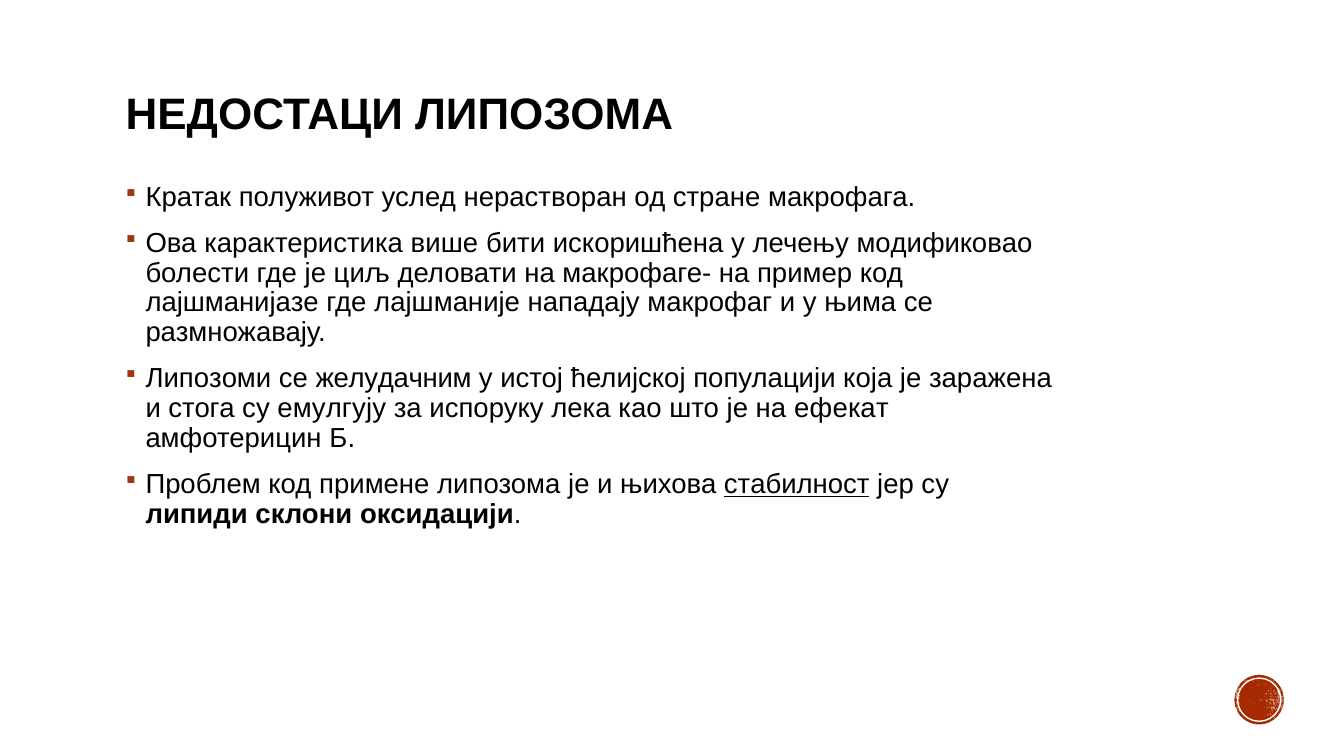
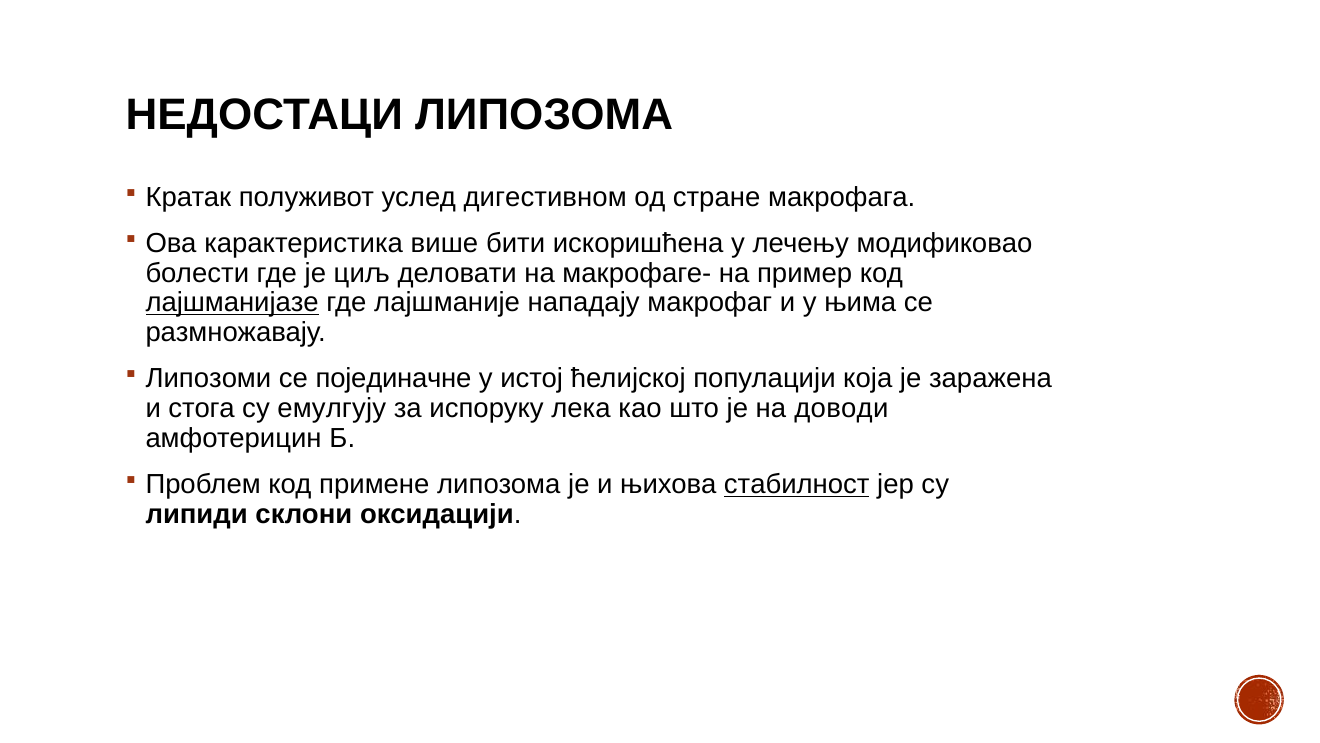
нерастворан: нерастворан -> дигестивном (545, 197)
лајшманијазе underline: none -> present (232, 303)
желудачним: желудачним -> појединачне (394, 378)
ефекат: ефекат -> доводи (841, 408)
